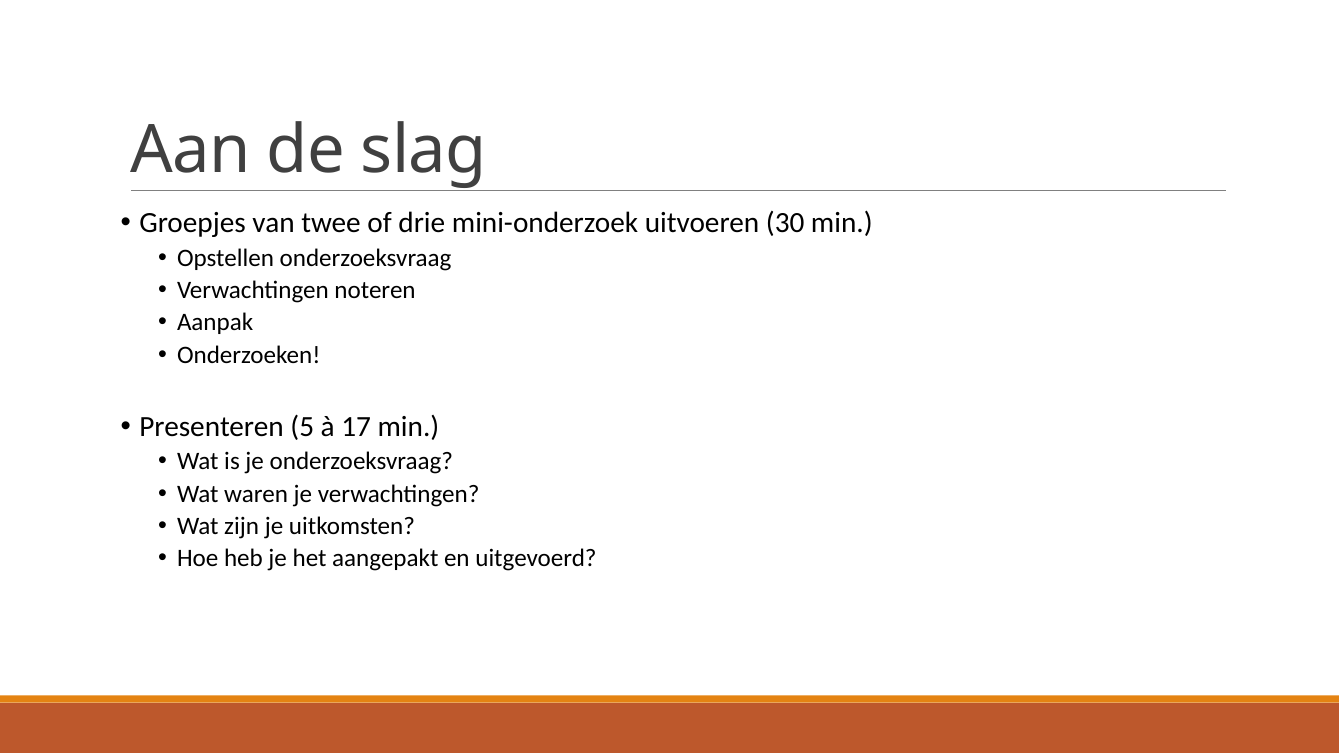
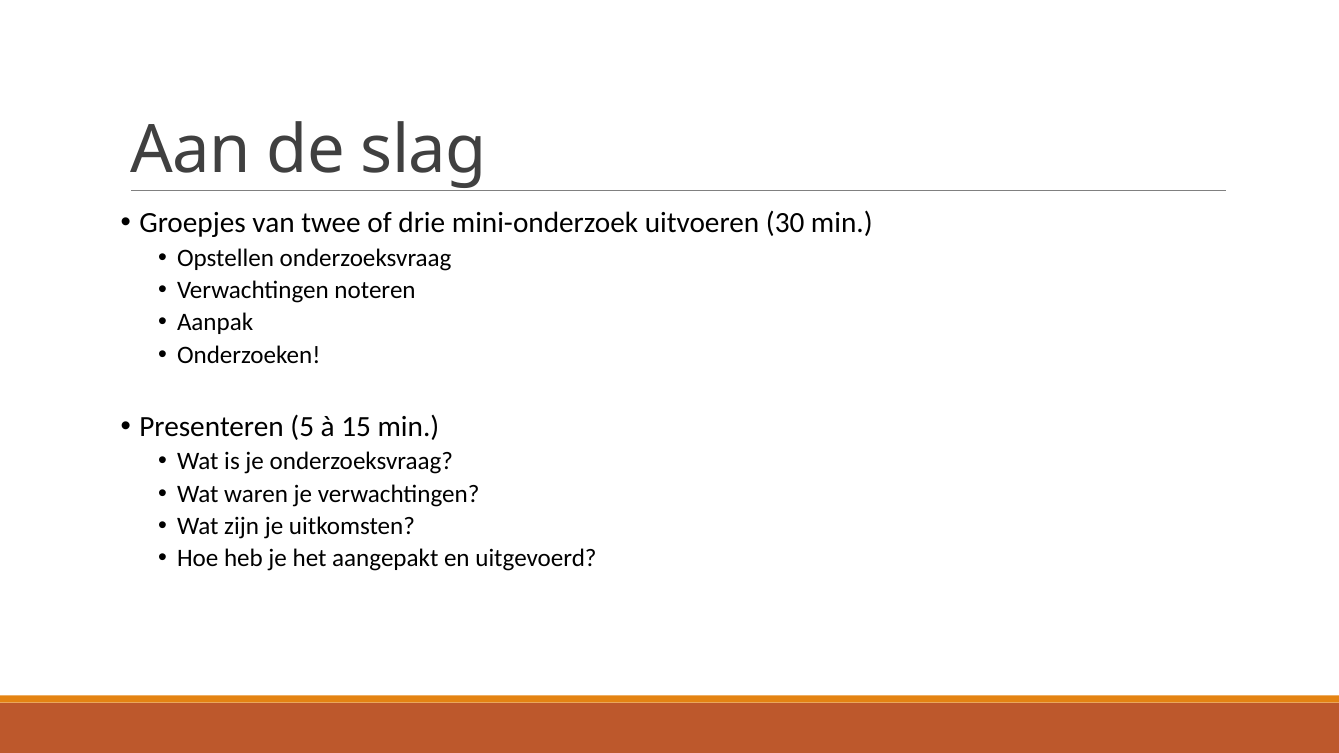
17: 17 -> 15 (356, 427)
